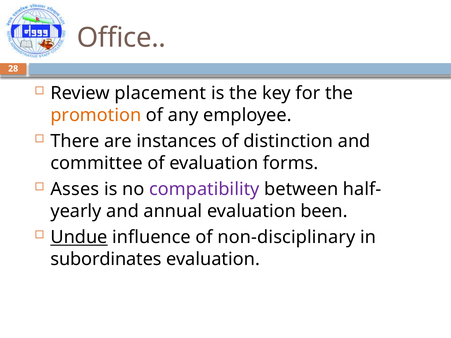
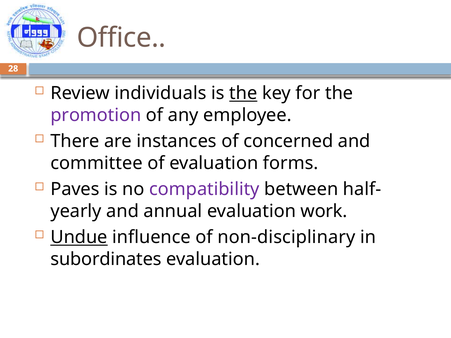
placement: placement -> individuals (160, 93)
the underline: none -> present (243, 93)
promotion colour: orange -> purple (96, 115)
distinction: distinction -> concerned (288, 141)
Asses: Asses -> Paves (75, 189)
been: been -> work (324, 211)
